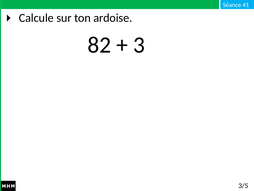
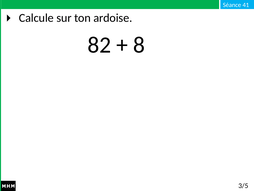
3: 3 -> 8 (139, 45)
